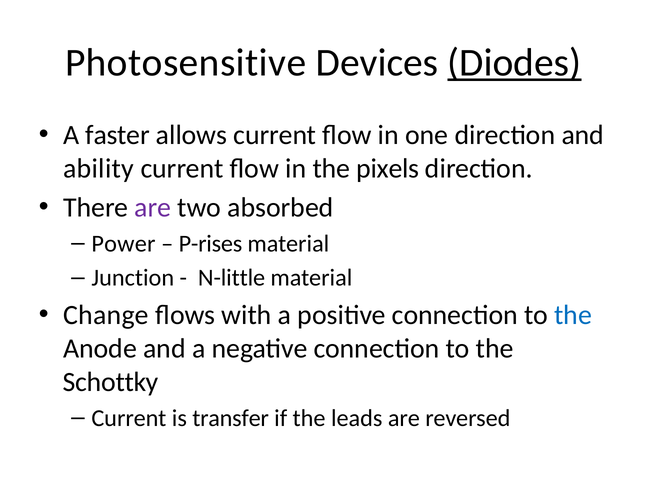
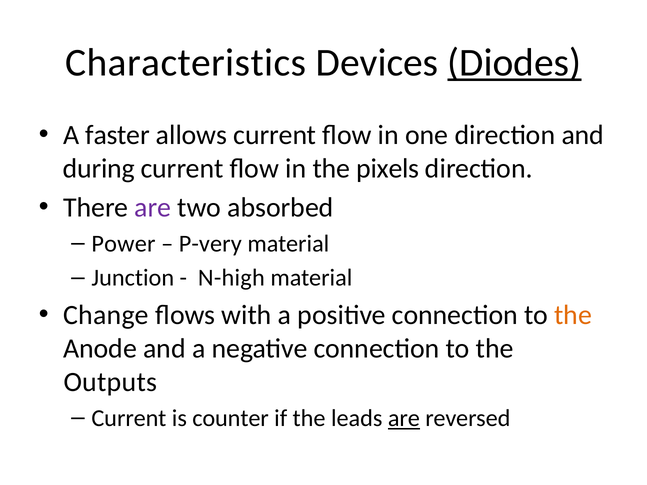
Photosensitive: Photosensitive -> Characteristics (186, 63)
ability: ability -> during (99, 169)
P-rises: P-rises -> P-very (210, 244)
N-little: N-little -> N-high (231, 278)
the colour: blue -> orange (573, 315)
Schottky: Schottky -> Outputs (110, 382)
transfer: transfer -> counter (231, 418)
are underline: none -> present (404, 418)
